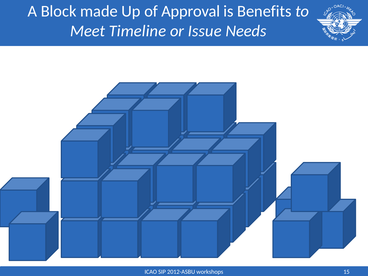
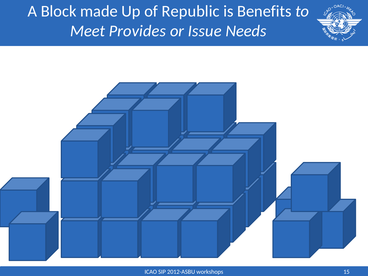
Approval: Approval -> Republic (191, 11)
Timeline: Timeline -> Provides (137, 31)
